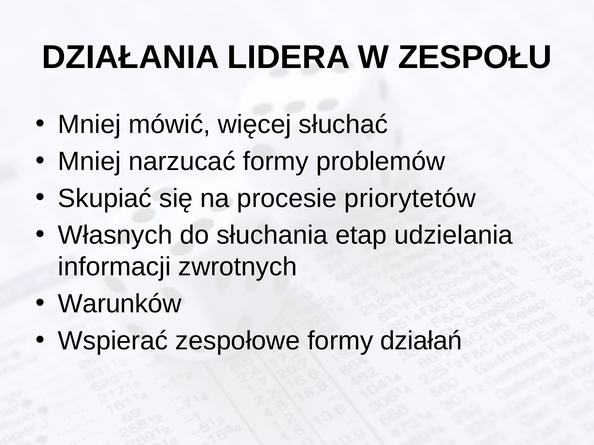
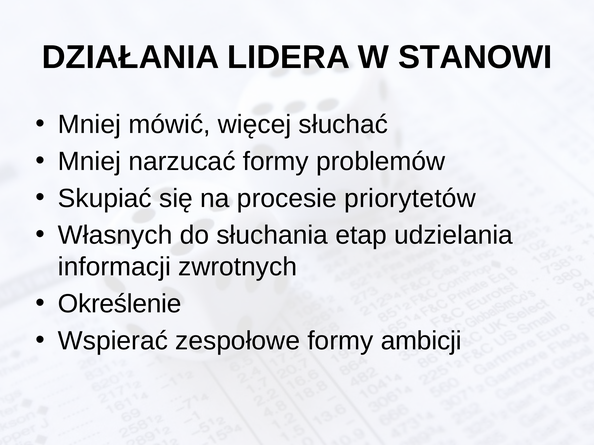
ZESPOŁU: ZESPOŁU -> STANOWI (475, 57)
Warunków: Warunków -> Określenie (120, 304)
działań: działań -> ambicji (421, 341)
